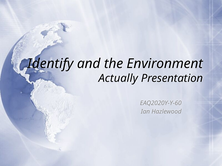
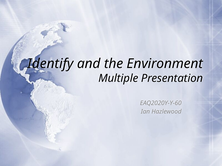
Actually: Actually -> Multiple (118, 78)
